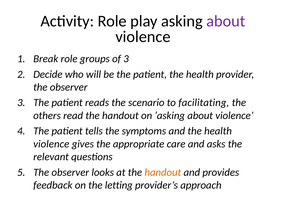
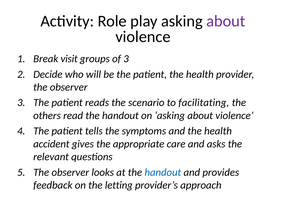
Break role: role -> visit (69, 59)
violence: violence -> accident (51, 144)
handout colour: orange -> blue (163, 172)
